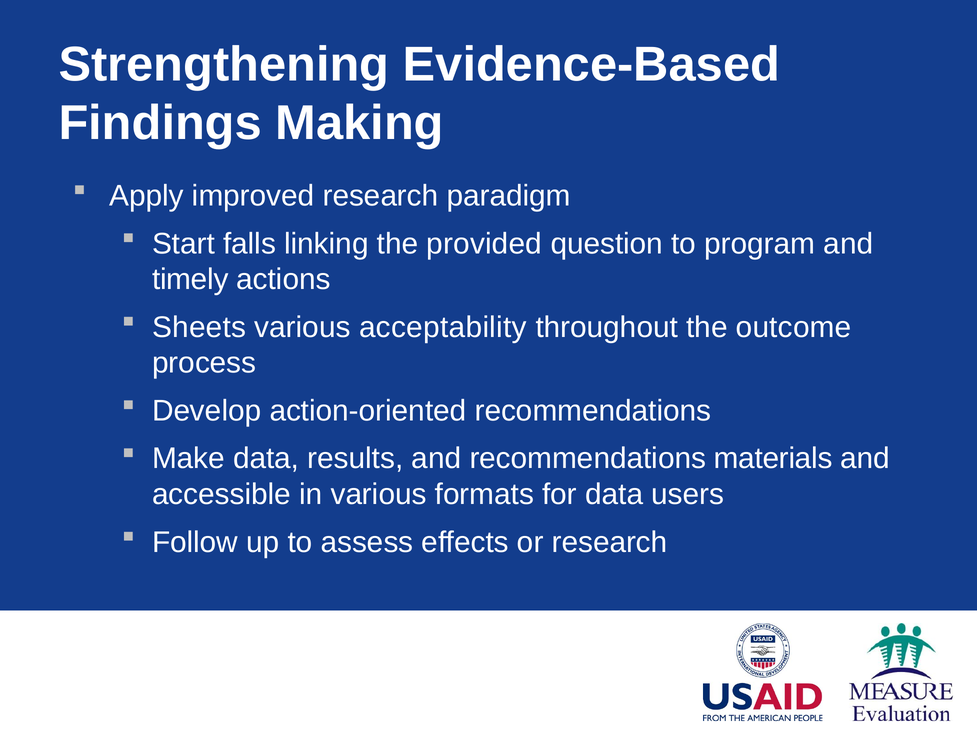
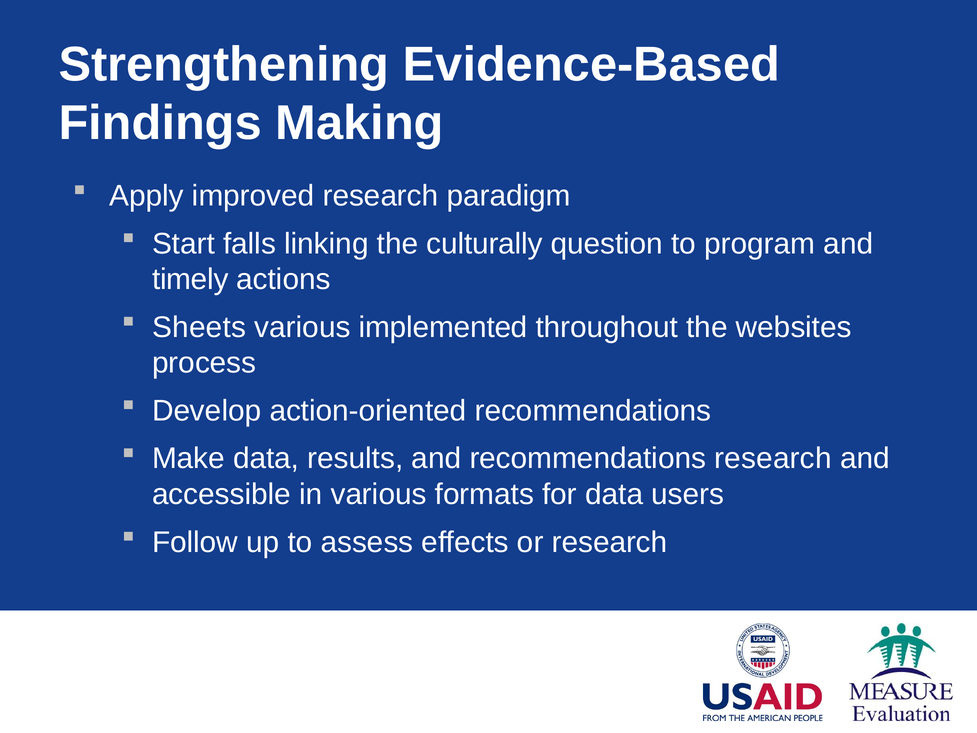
provided: provided -> culturally (484, 244)
acceptability: acceptability -> implemented (443, 327)
outcome: outcome -> websites (794, 327)
recommendations materials: materials -> research (773, 458)
